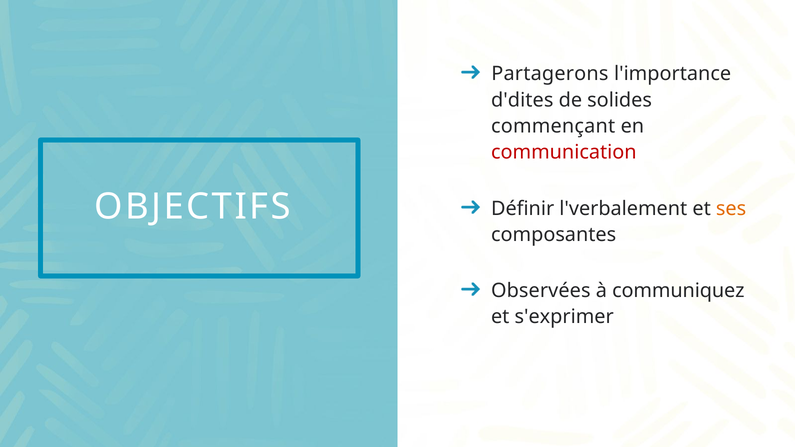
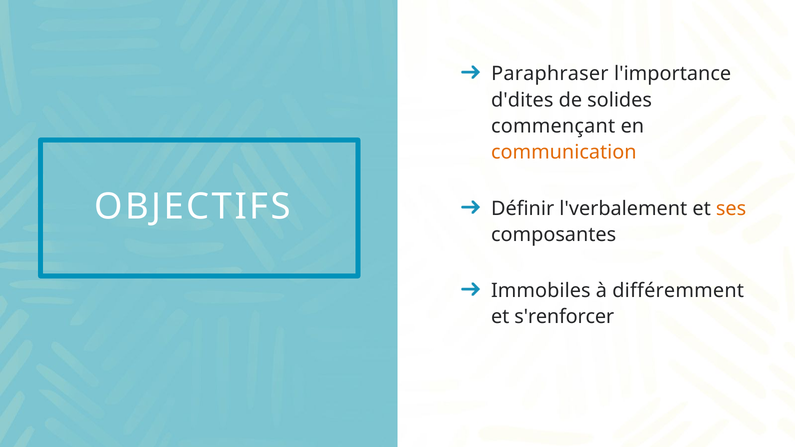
Partagerons: Partagerons -> Paraphraser (550, 74)
communication colour: red -> orange (564, 153)
Observées: Observées -> Immobiles (541, 291)
communiquez: communiquez -> différemment (678, 291)
s'exprimer: s'exprimer -> s'renforcer (564, 317)
